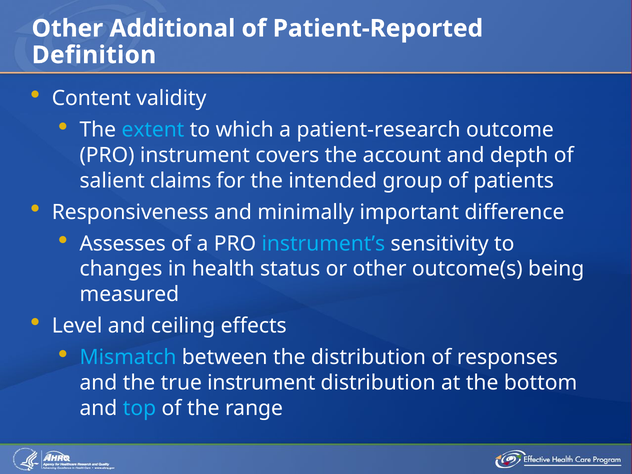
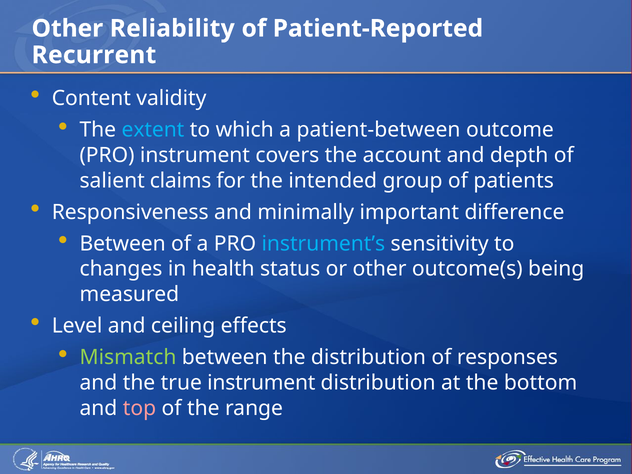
Additional: Additional -> Reliability (172, 28)
Definition: Definition -> Recurrent (94, 55)
patient-research: patient-research -> patient-between (379, 130)
Assesses: Assesses -> Between (123, 244)
Mismatch colour: light blue -> light green (128, 358)
top colour: light blue -> pink (139, 408)
